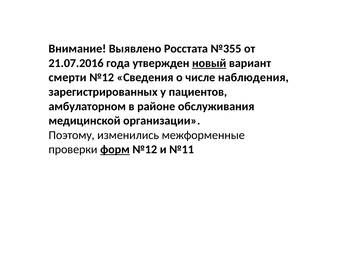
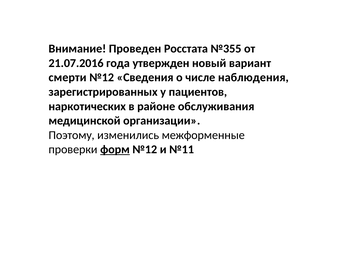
Выявлено: Выявлено -> Проведен (135, 49)
новый underline: present -> none (209, 63)
амбулаторном: амбулаторном -> наркотических (87, 106)
